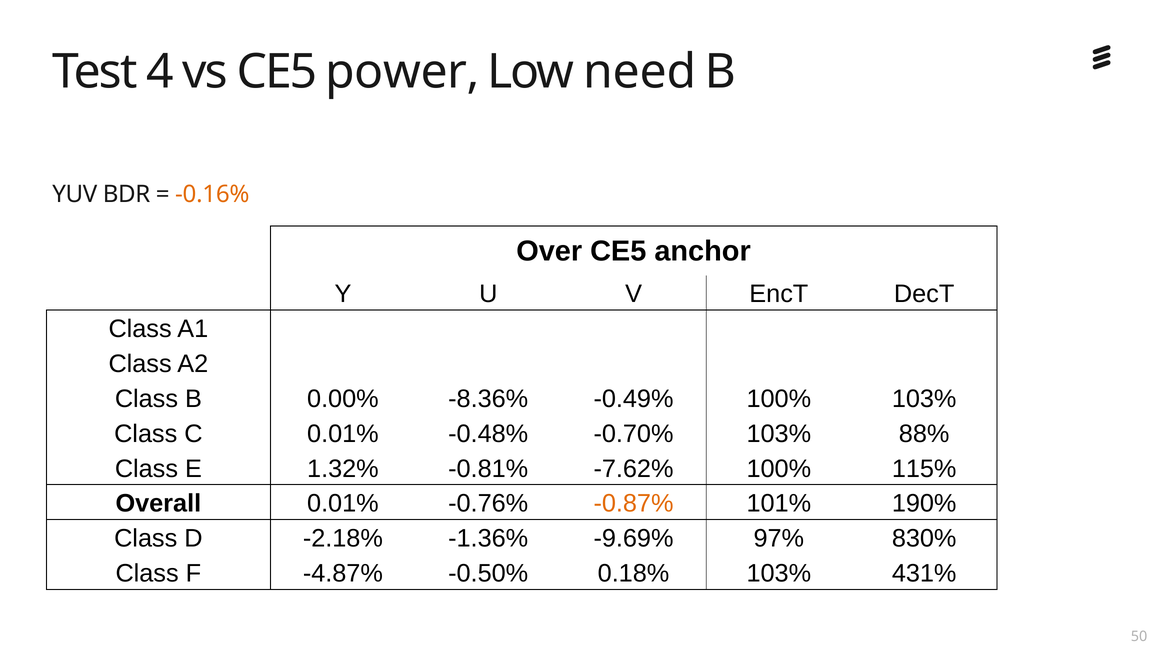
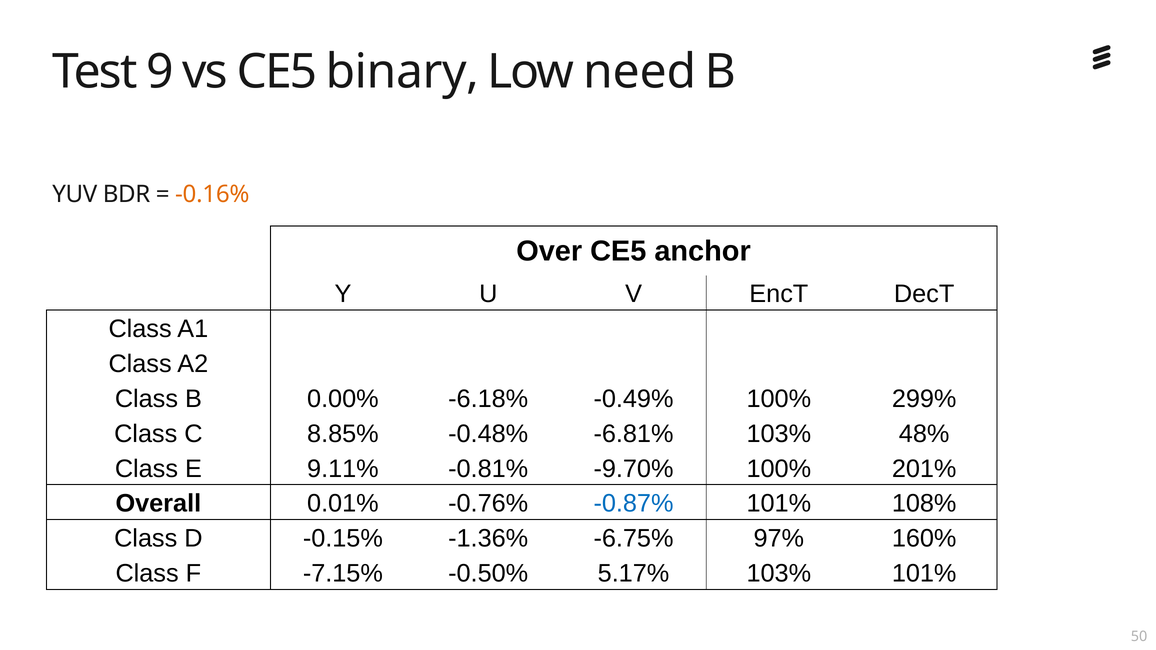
4: 4 -> 9 (160, 72)
power: power -> binary (402, 72)
-8.36%: -8.36% -> -6.18% (488, 399)
100% 103%: 103% -> 299% (924, 399)
C 0.01%: 0.01% -> 8.85% (343, 434)
-0.70%: -0.70% -> -6.81% (634, 434)
88%: 88% -> 48% (924, 434)
1.32%: 1.32% -> 9.11% (343, 469)
-7.62%: -7.62% -> -9.70% (634, 469)
115%: 115% -> 201% (924, 469)
-0.87% colour: orange -> blue (634, 504)
190%: 190% -> 108% (924, 504)
-2.18%: -2.18% -> -0.15% (343, 539)
-9.69%: -9.69% -> -6.75% (634, 539)
830%: 830% -> 160% (924, 539)
-4.87%: -4.87% -> -7.15% (343, 574)
0.18%: 0.18% -> 5.17% (634, 574)
103% 431%: 431% -> 101% (924, 574)
